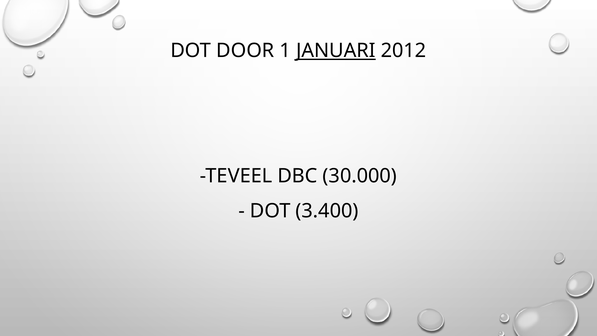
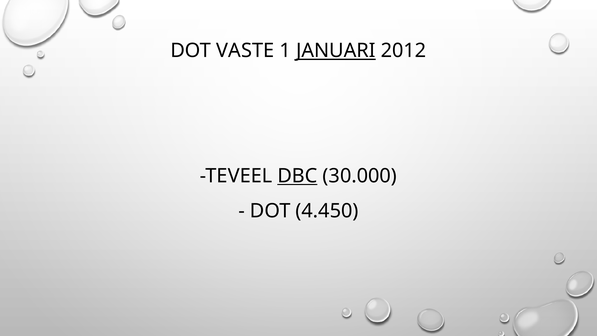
DOOR: DOOR -> VASTE (245, 51)
DBC underline: none -> present (297, 176)
3.400: 3.400 -> 4.450 (327, 211)
